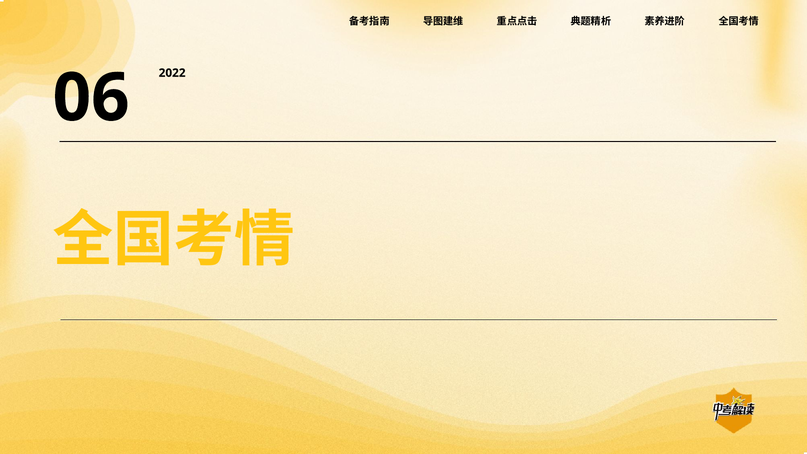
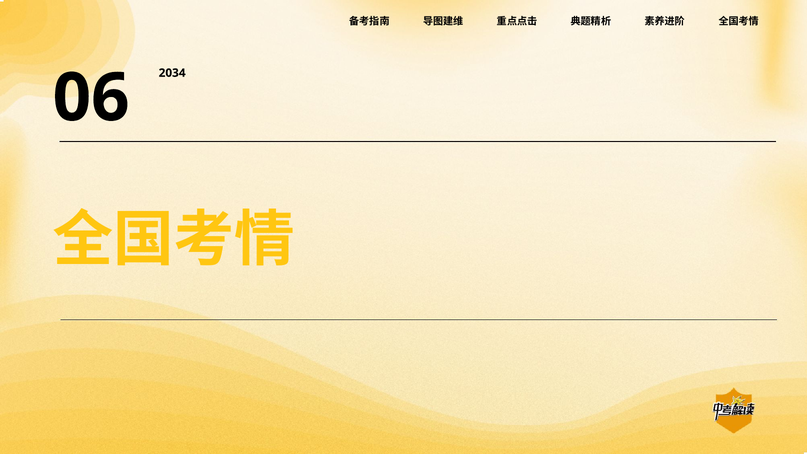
2022: 2022 -> 2034 (172, 73)
